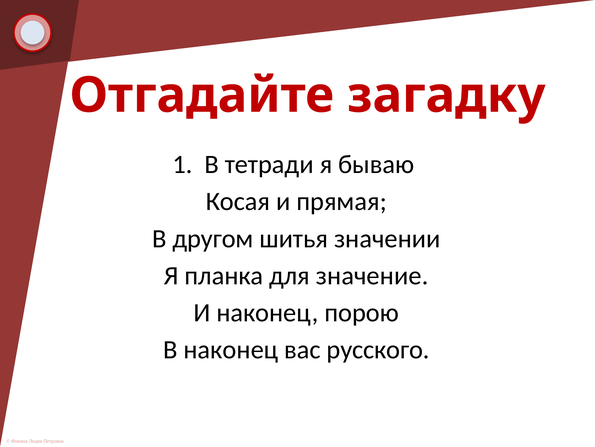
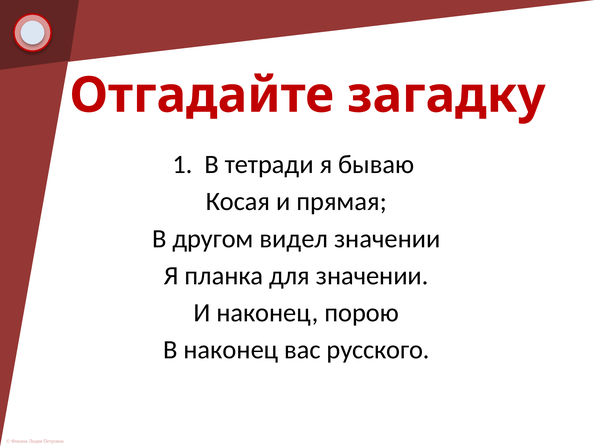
шитья: шитья -> видел (294, 238)
для значение: значение -> значении (372, 275)
